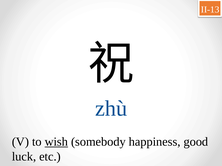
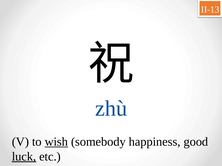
luck underline: none -> present (24, 157)
